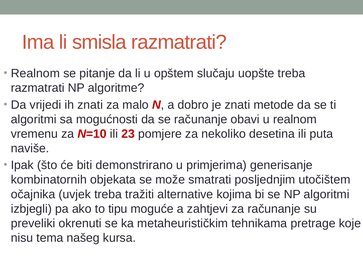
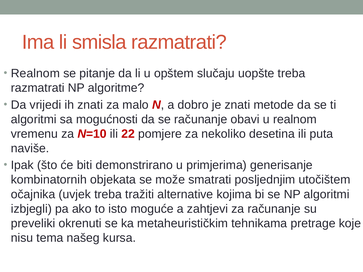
23: 23 -> 22 (128, 134)
tipu: tipu -> isto (118, 209)
